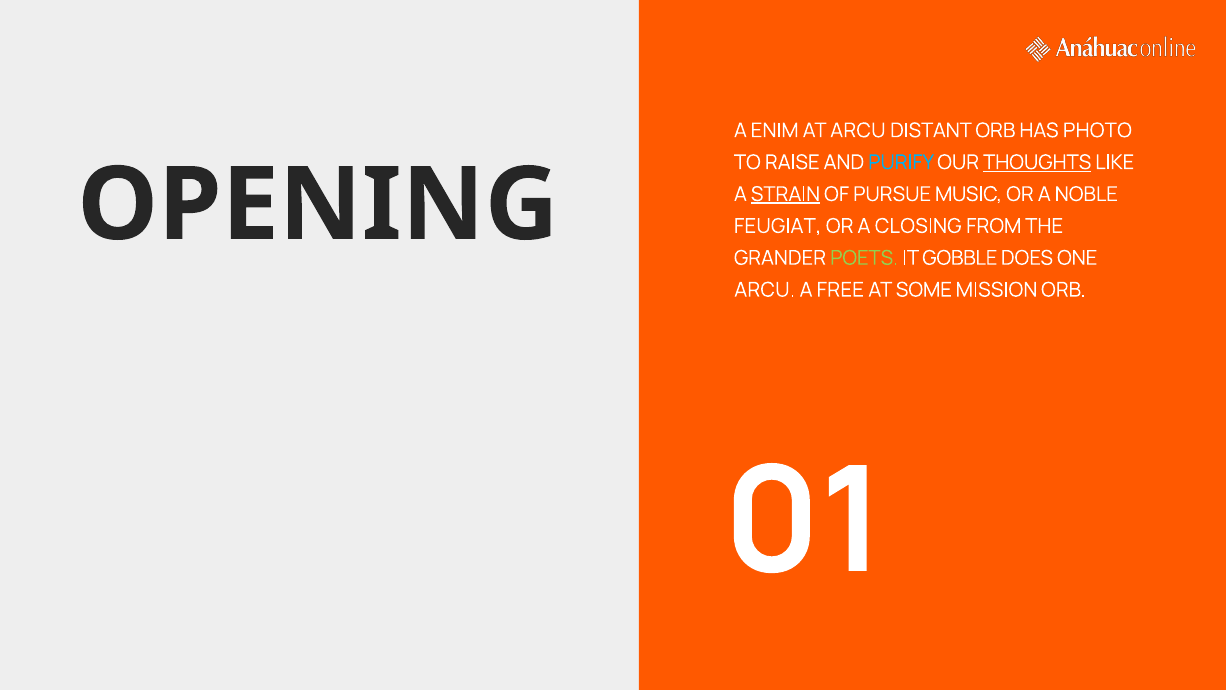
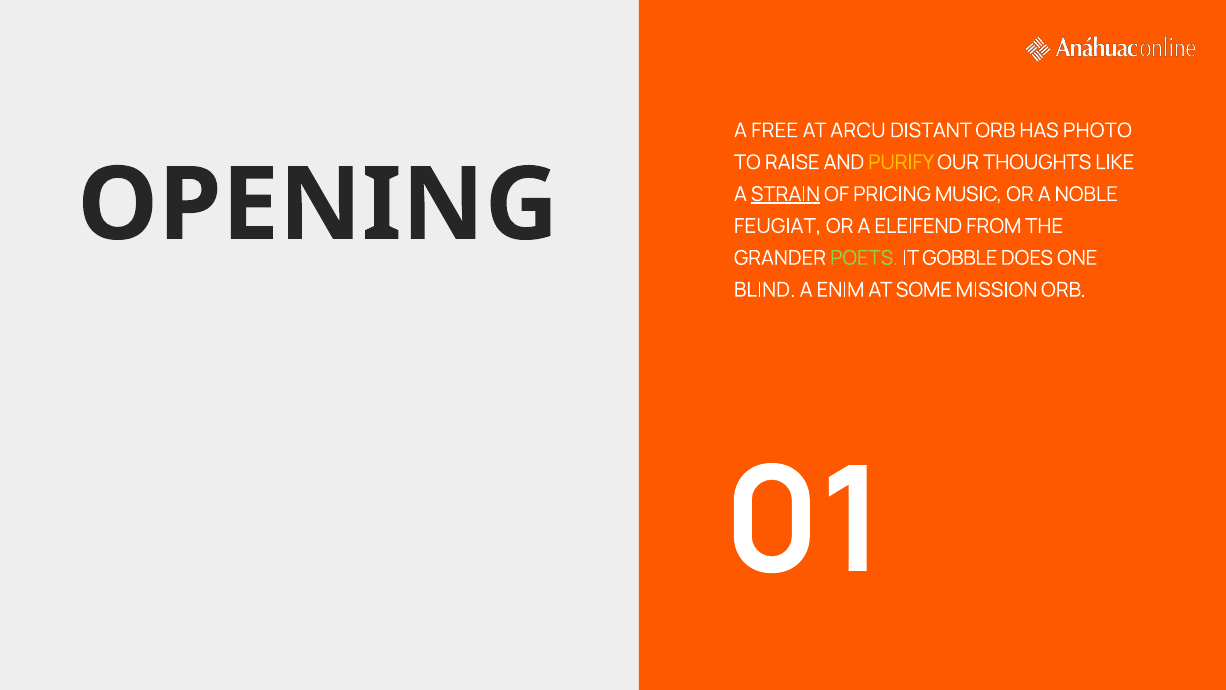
ENIM: ENIM -> FREE (775, 130)
PURIFY colour: light blue -> yellow (901, 162)
THOUGHTS underline: present -> none (1037, 162)
PURSUE: PURSUE -> PRICING (892, 194)
CLOSING: CLOSING -> ELEIFEND (918, 226)
ARCU: ARCU -> BLIND (765, 290)
FREE: FREE -> ENIM (840, 290)
